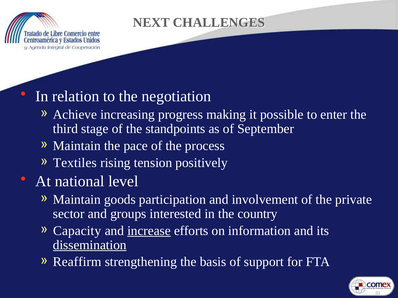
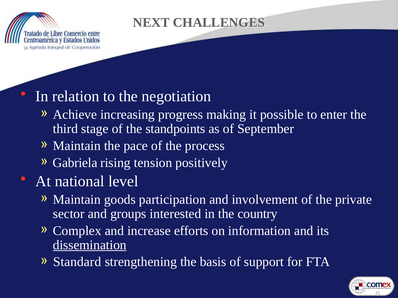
Textiles: Textiles -> Gabriela (75, 163)
Capacity: Capacity -> Complex (77, 231)
increase underline: present -> none (149, 231)
Reaffirm: Reaffirm -> Standard (77, 262)
